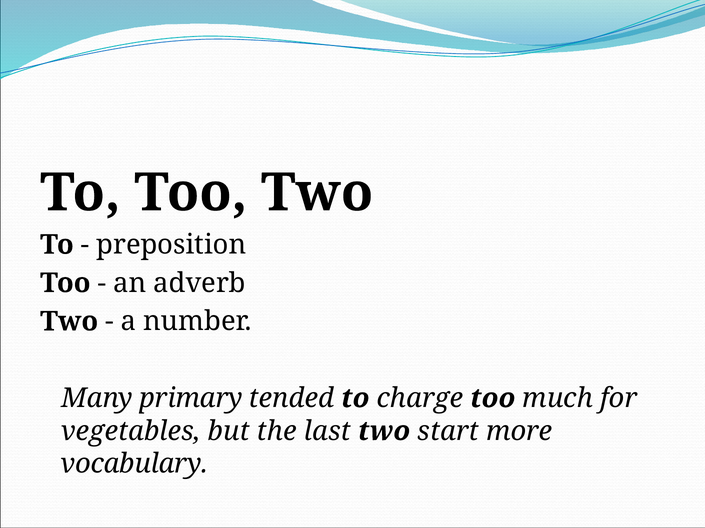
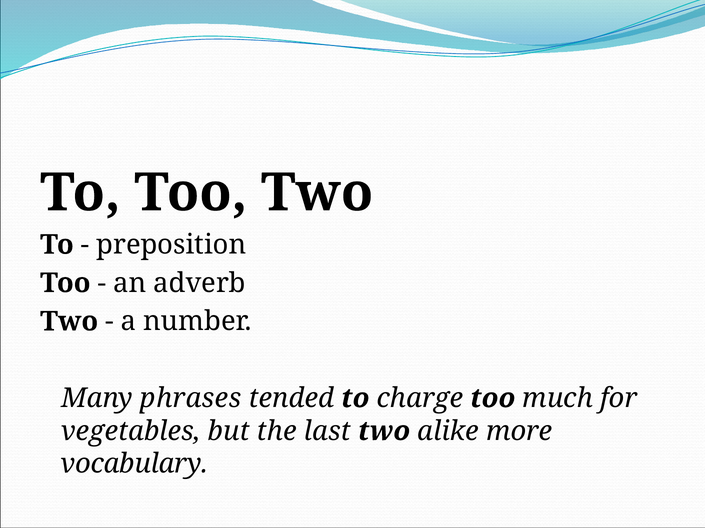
primary: primary -> phrases (191, 399)
start: start -> alike (448, 432)
